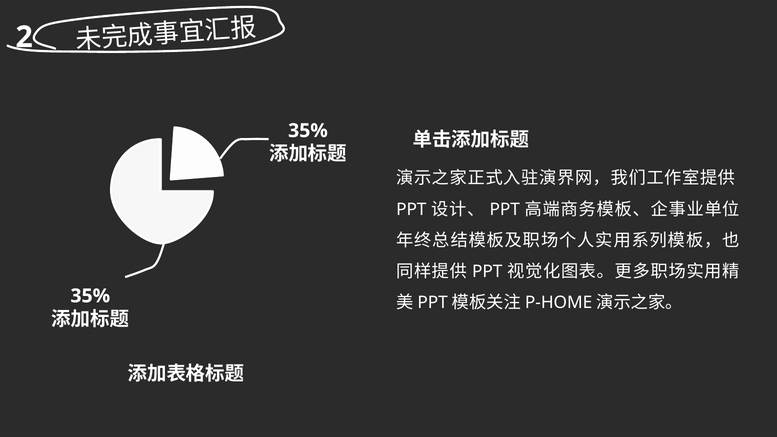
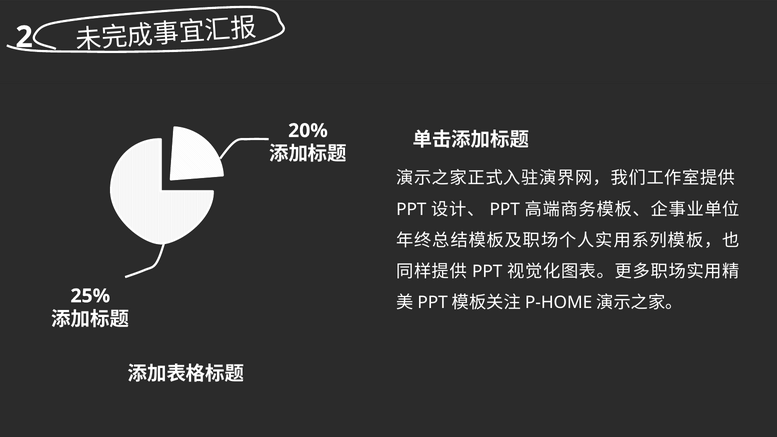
35%: 35% -> 20% (308, 131)
35%: 35% -> 25% (90, 296)
